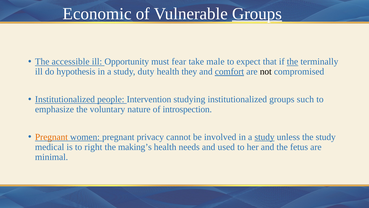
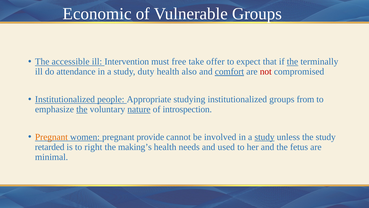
Groups underline: present -> none (257, 14)
Opportunity: Opportunity -> Intervention (127, 62)
fear: fear -> free (179, 62)
male: male -> offer (215, 62)
hypothesis: hypothesis -> attendance (76, 72)
they: they -> also (189, 72)
not colour: black -> red (266, 72)
Intervention: Intervention -> Appropriate (149, 99)
such: such -> from (305, 99)
the underline: none -> present (82, 109)
nature underline: none -> present (139, 109)
privacy: privacy -> provide (150, 137)
medical: medical -> retarded (50, 147)
